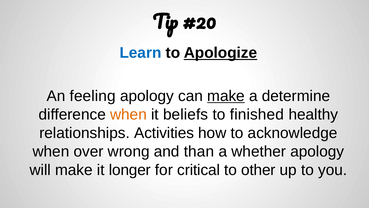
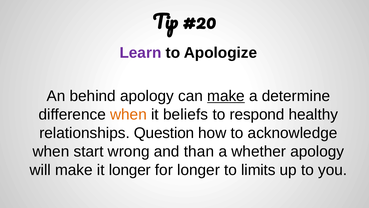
Learn colour: blue -> purple (140, 53)
Apologize underline: present -> none (221, 53)
feeling: feeling -> behind (93, 96)
finished: finished -> respond (257, 114)
Activities: Activities -> Question (164, 133)
over: over -> start (89, 151)
for critical: critical -> longer (199, 170)
other: other -> limits (258, 170)
